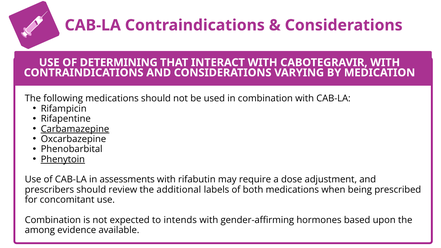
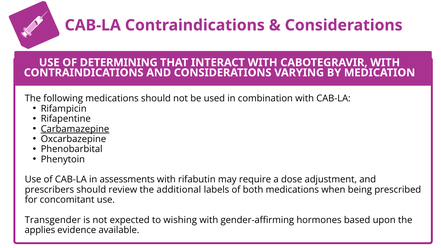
Phenytoin underline: present -> none (63, 159)
Combination: Combination -> Transgender (53, 220)
intends: intends -> wishing (180, 220)
among: among -> applies (40, 230)
